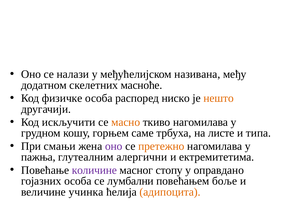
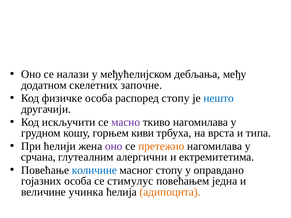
називана: називана -> дебљања (197, 74)
масноће: масноће -> започне (141, 85)
распоред ниско: ниско -> стопу (176, 98)
нешто colour: orange -> blue (219, 98)
масно colour: orange -> purple (126, 122)
саме: саме -> киви (143, 133)
листе: листе -> врста (221, 133)
смањи: смањи -> ћелији (60, 146)
пажња: пажња -> срчана (38, 157)
количине colour: purple -> blue (94, 170)
лумбални: лумбални -> стимулус (130, 181)
боље: боље -> једна (225, 181)
